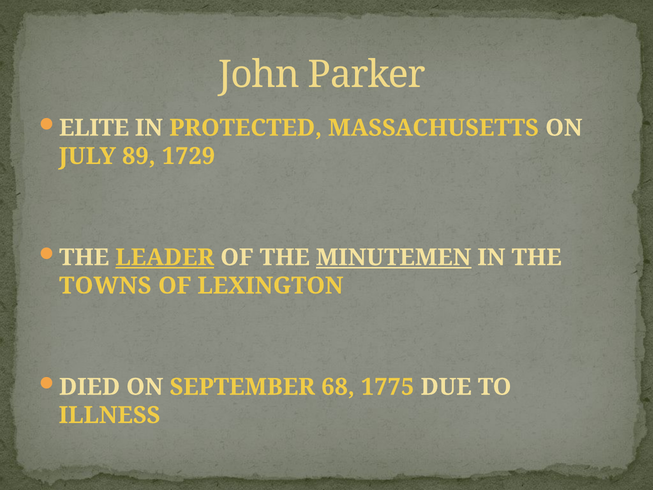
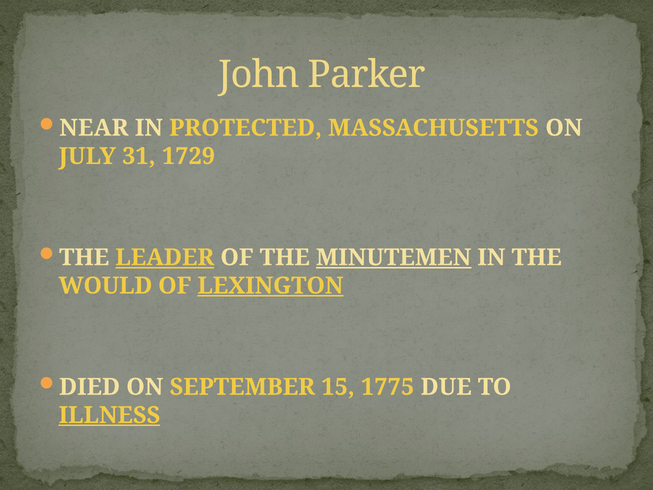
ELITE: ELITE -> NEAR (94, 128)
89: 89 -> 31 (139, 156)
TOWNS: TOWNS -> WOULD (105, 286)
LEXINGTON underline: none -> present (270, 286)
68: 68 -> 15 (338, 387)
ILLNESS underline: none -> present (109, 415)
